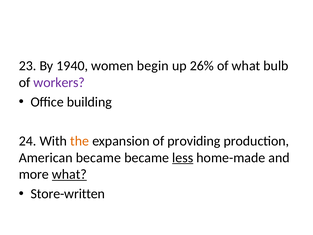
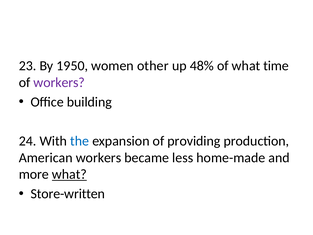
1940: 1940 -> 1950 (72, 66)
begin: begin -> other (153, 66)
26%: 26% -> 48% (202, 66)
bulb: bulb -> time (276, 66)
the colour: orange -> blue (80, 141)
American became: became -> workers (99, 158)
less underline: present -> none (183, 158)
